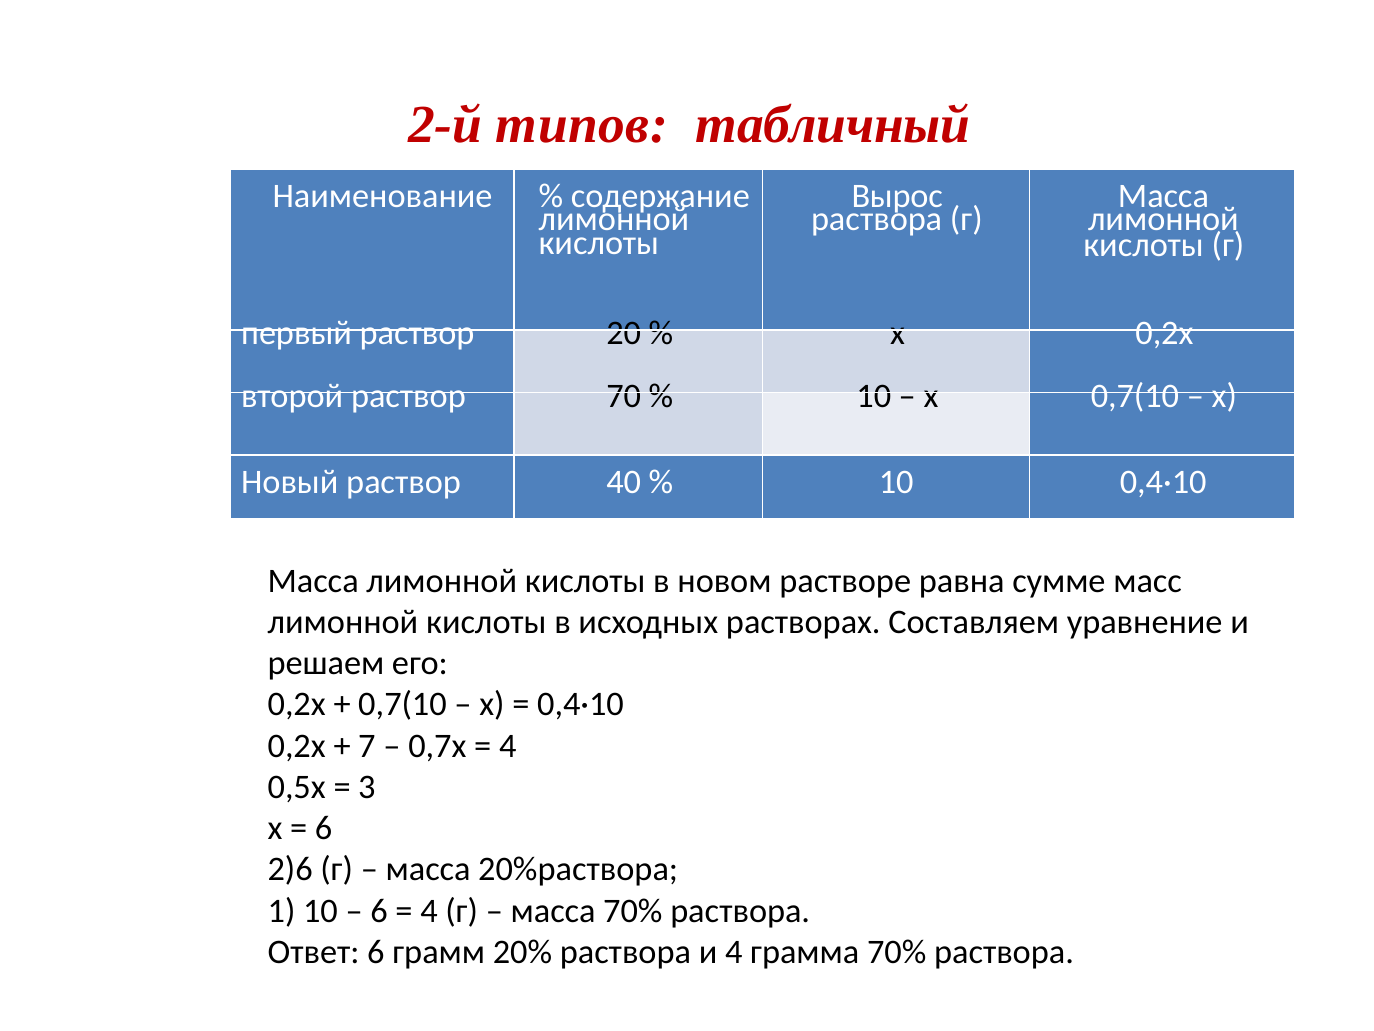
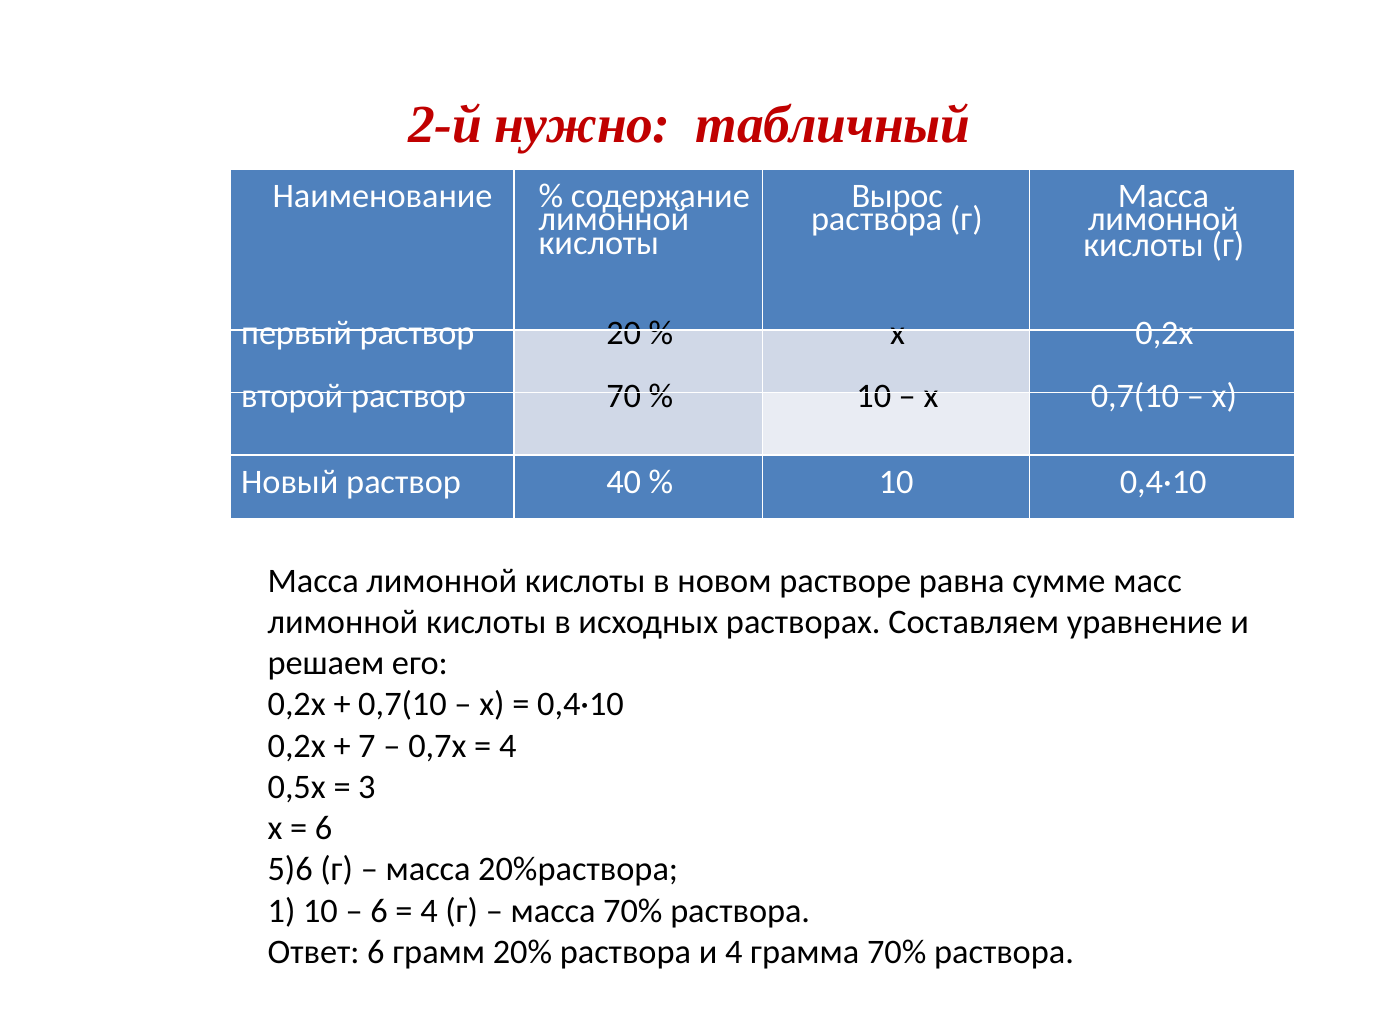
типов: типов -> нужно (583, 125)
2)6: 2)6 -> 5)6 (290, 869)
